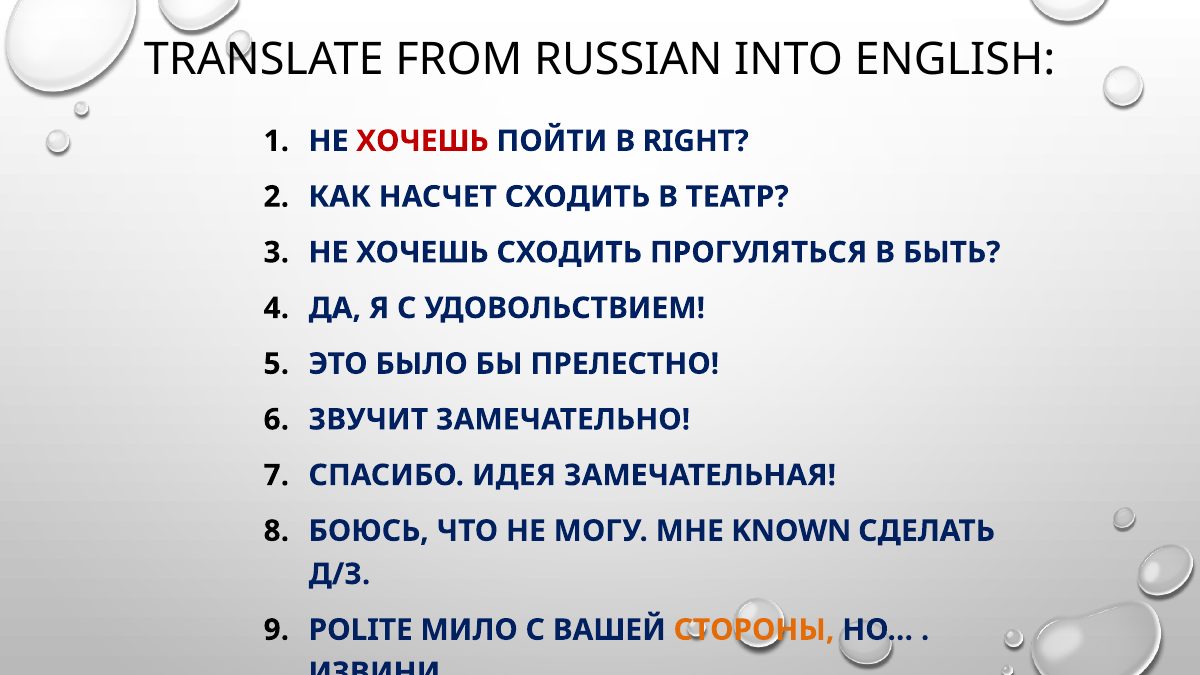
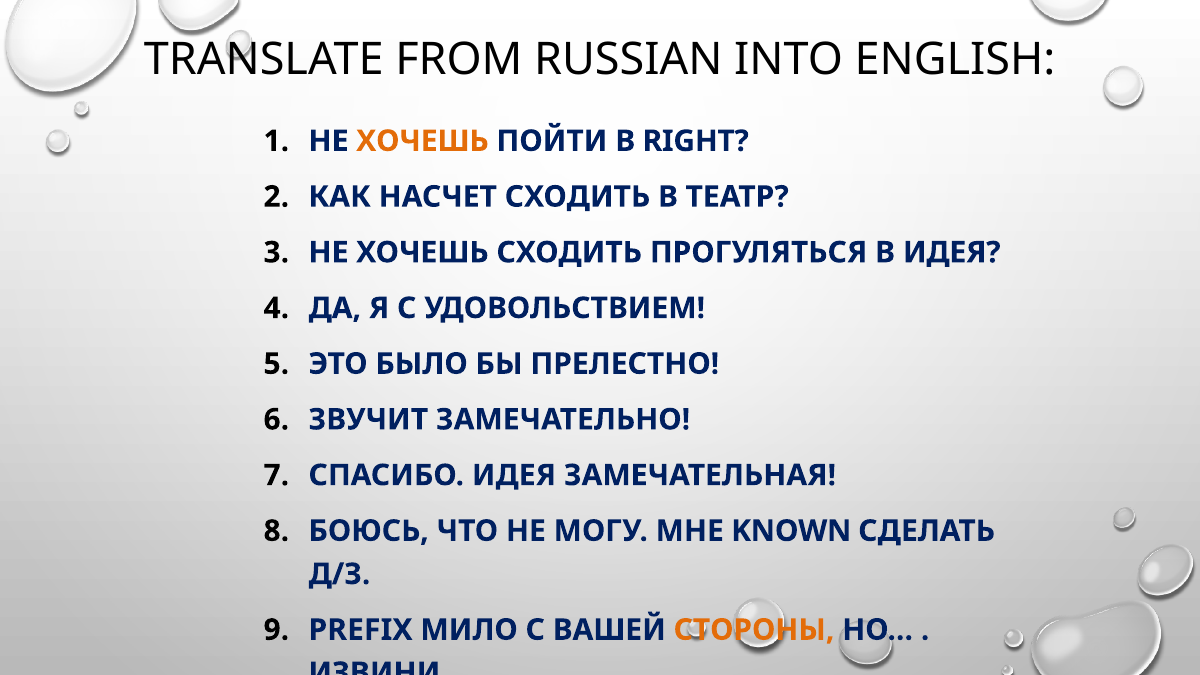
ХОЧЕШЬ colour: red -> orange (423, 141)
В БЫТЬ: БЫТЬ -> ИДЕЯ (952, 252)
POLITE: POLITE -> PREFIX (361, 630)
